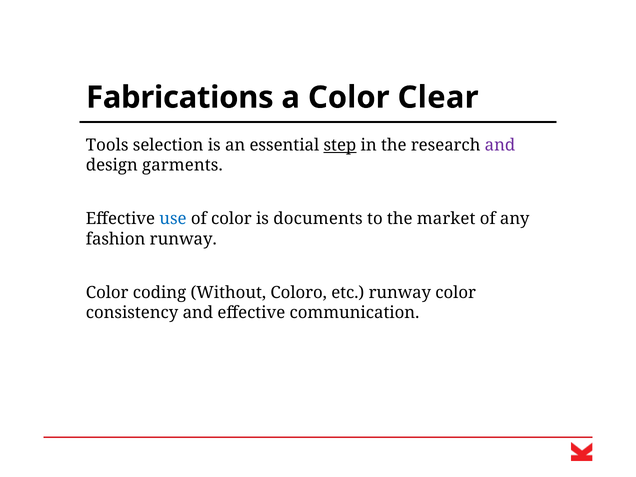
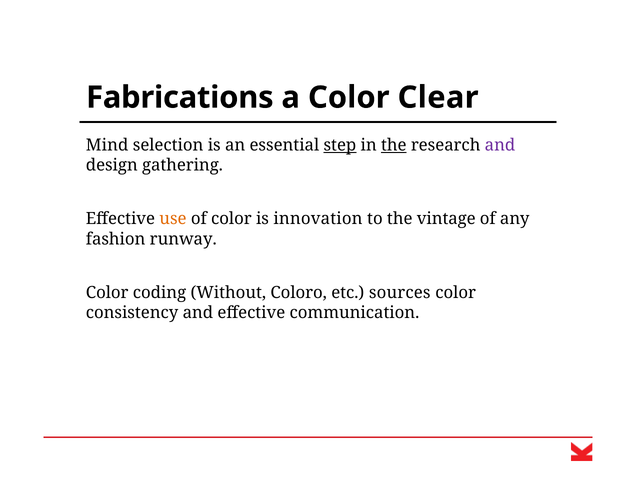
Tools: Tools -> Mind (107, 145)
the underline: none -> present (394, 145)
garments: garments -> gathering (183, 165)
use colour: blue -> orange (173, 219)
documents: documents -> innovation (318, 219)
market: market -> vintage (446, 219)
etc runway: runway -> sources (400, 293)
